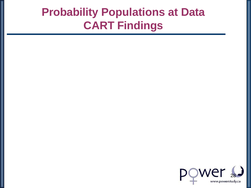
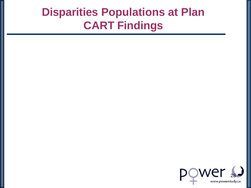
Probability: Probability -> Disparities (70, 12)
Data: Data -> Plan (193, 12)
